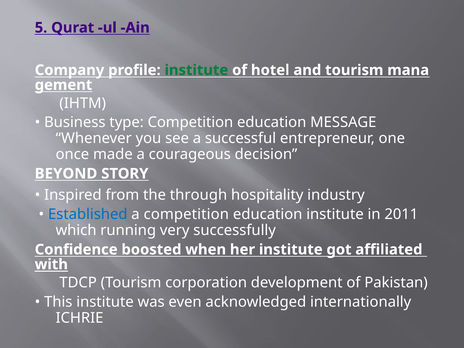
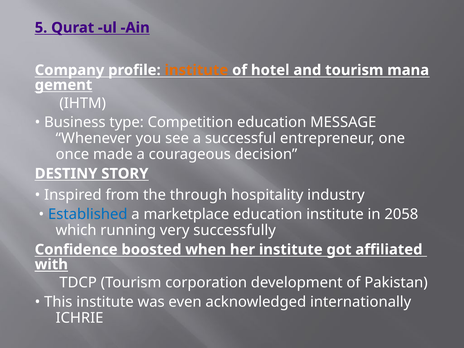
institute colour: green -> orange (196, 70)
BEYOND: BEYOND -> DESTINY (66, 174)
a competition: competition -> marketplace (186, 214)
2011: 2011 -> 2058 (401, 214)
